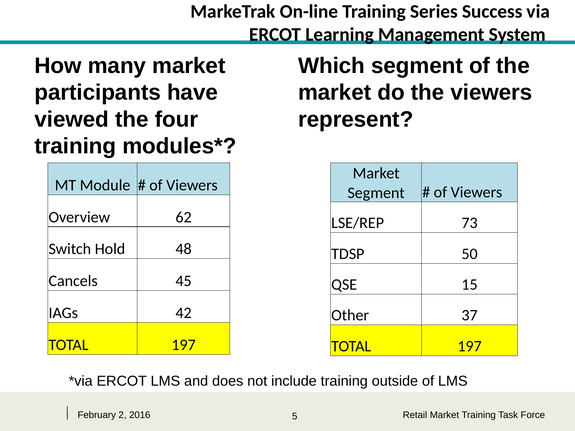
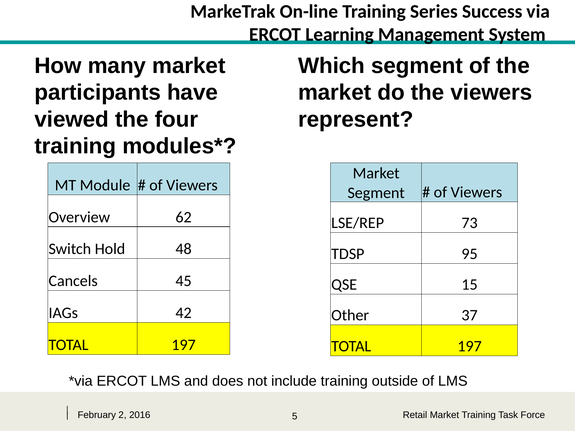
50: 50 -> 95 (470, 254)
